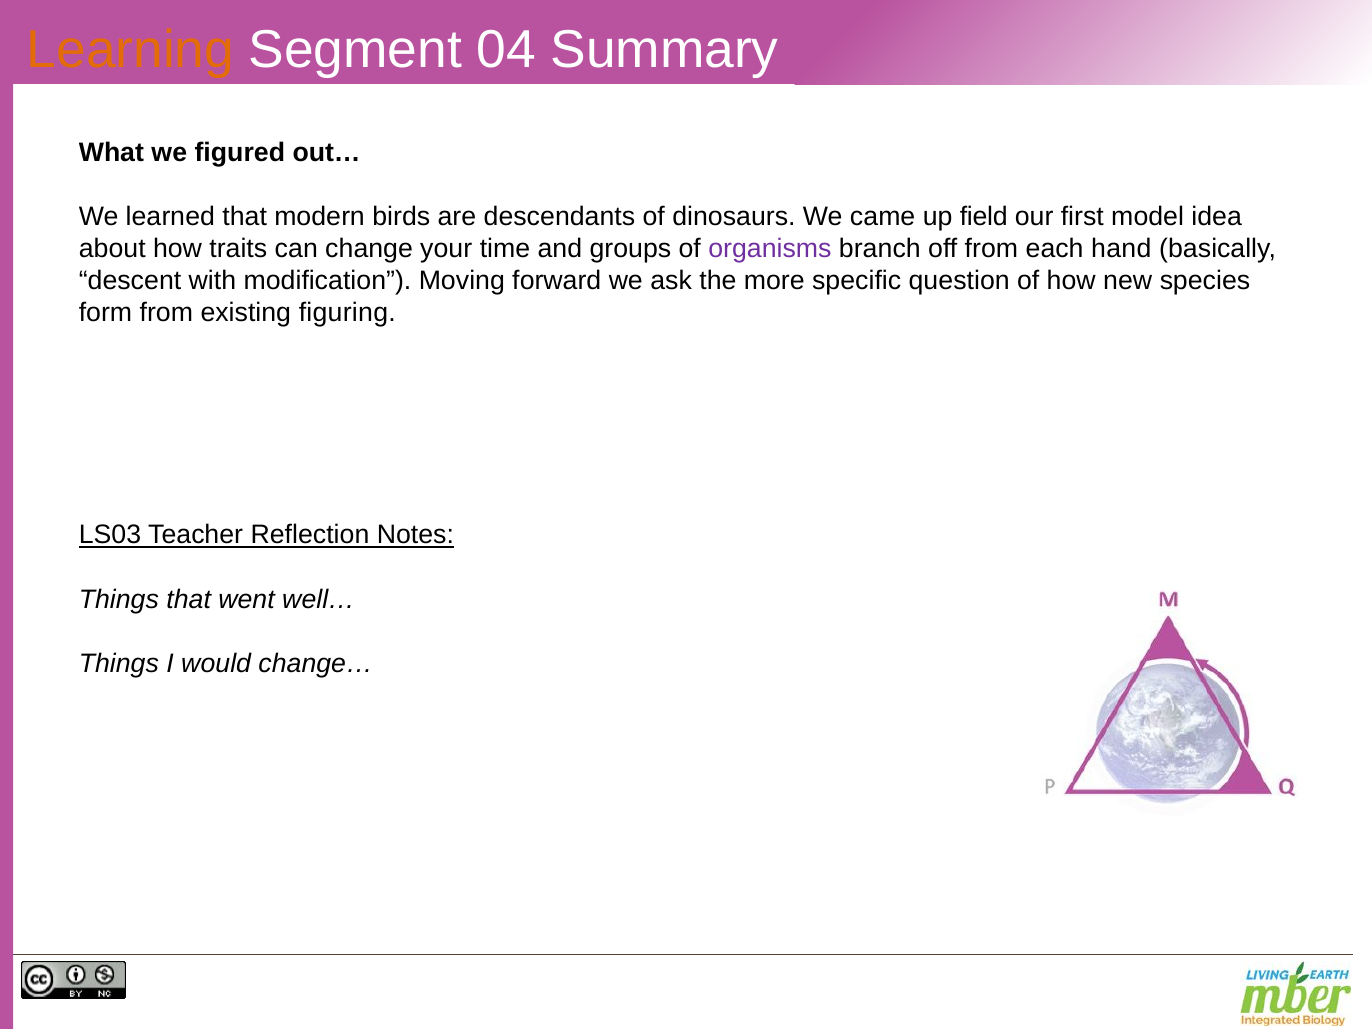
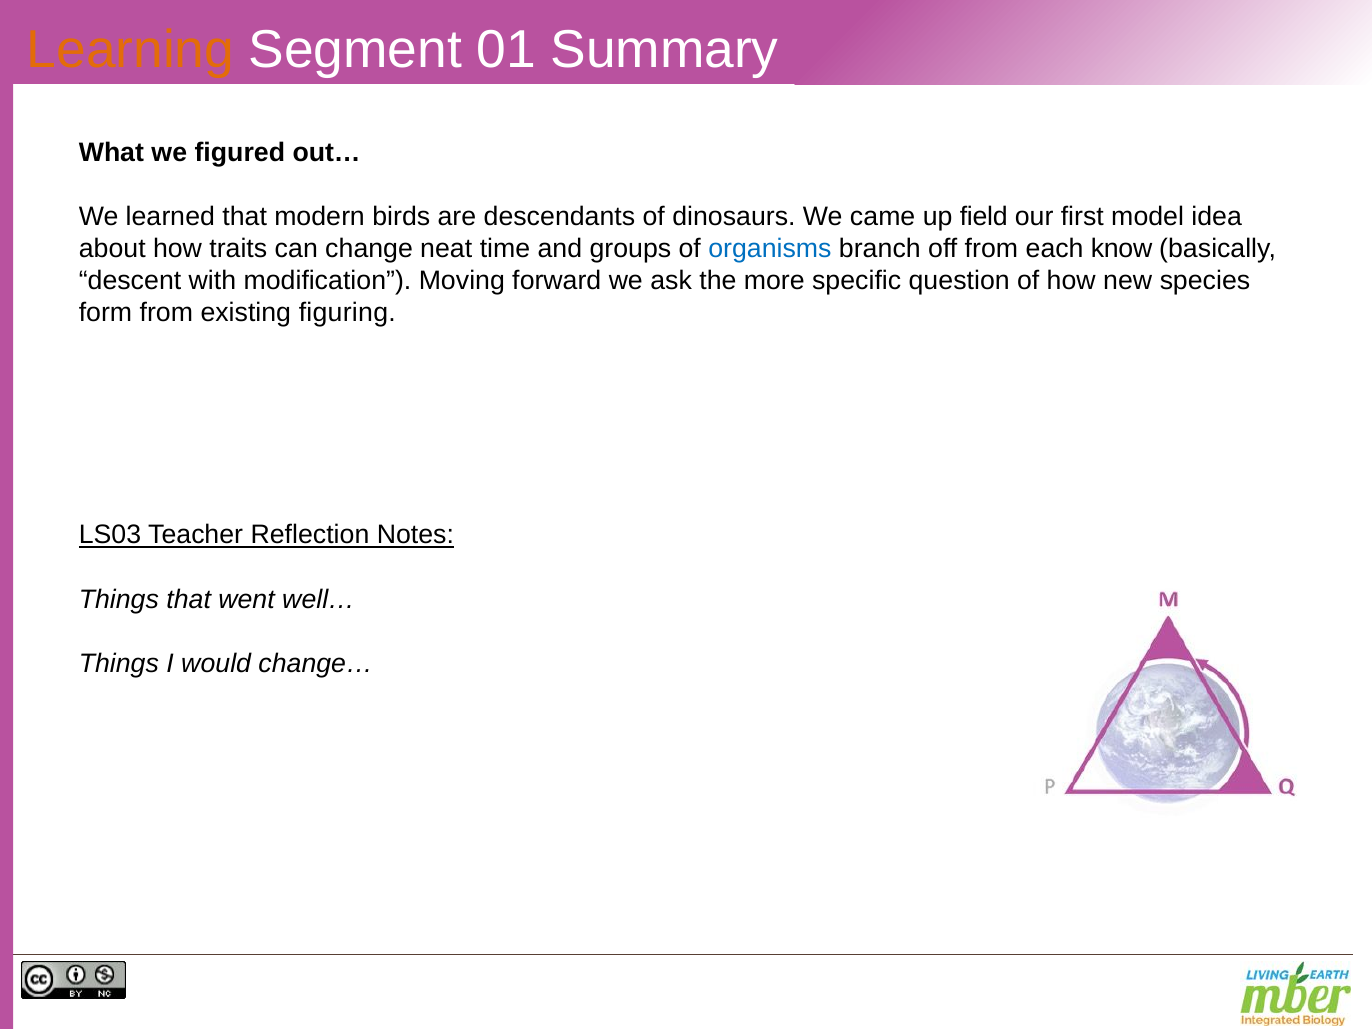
04: 04 -> 01 (506, 50)
your: your -> neat (446, 248)
organisms colour: purple -> blue (770, 248)
hand: hand -> know (1122, 248)
